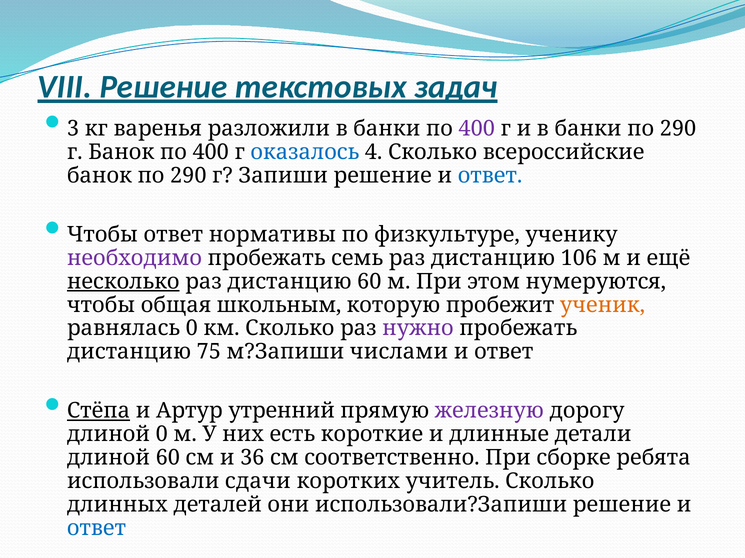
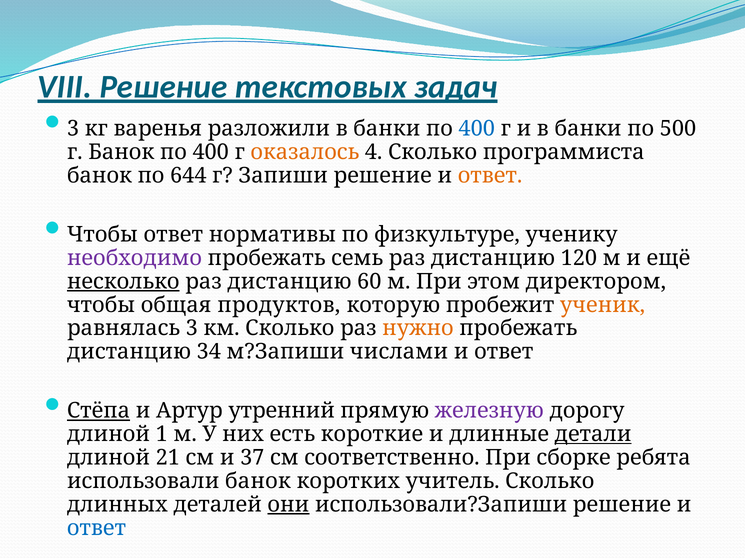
400 colour: purple -> blue (477, 129)
банки по 290: 290 -> 500 (678, 129)
оказалось colour: blue -> orange (305, 152)
всероссийские: всероссийские -> программиста (564, 152)
банок по 290: 290 -> 644 (188, 176)
ответ colour: blue -> orange (490, 176)
106: 106 -> 120 (579, 258)
нумеруются: нумеруются -> директором (596, 282)
школьным: школьным -> продуктов (279, 305)
равнялась 0: 0 -> 3 (192, 329)
нужно colour: purple -> orange (418, 329)
75: 75 -> 34 (209, 352)
длиной 0: 0 -> 1 (162, 435)
детали underline: none -> present (593, 435)
длиной 60: 60 -> 21 (168, 458)
36: 36 -> 37 (252, 458)
использовали сдачи: сдачи -> банок (258, 482)
они underline: none -> present (288, 505)
